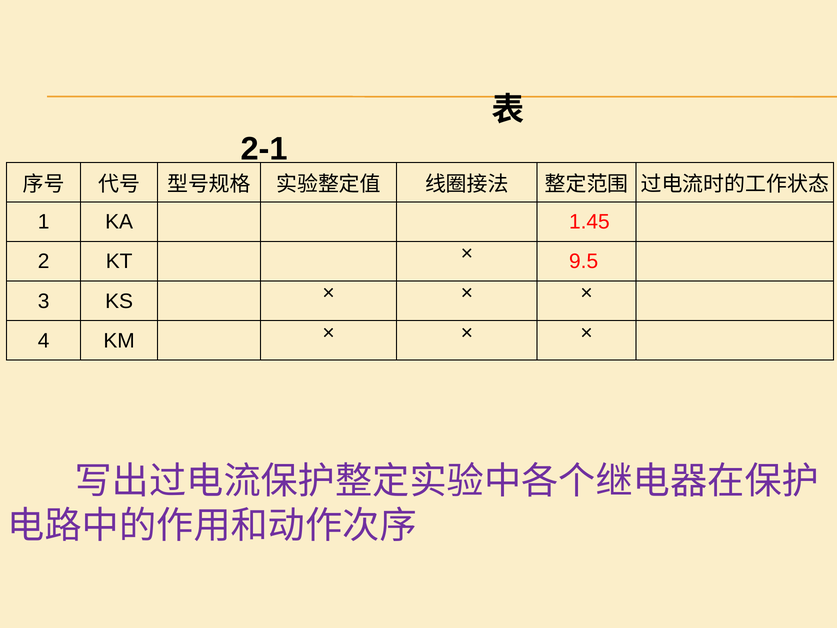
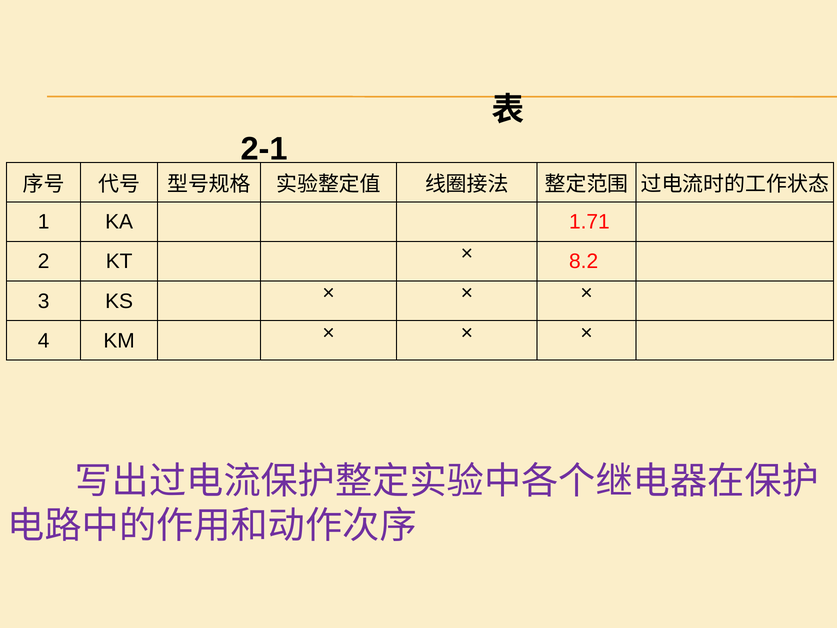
1.45: 1.45 -> 1.71 (589, 222)
9.5: 9.5 -> 8.2 (584, 261)
